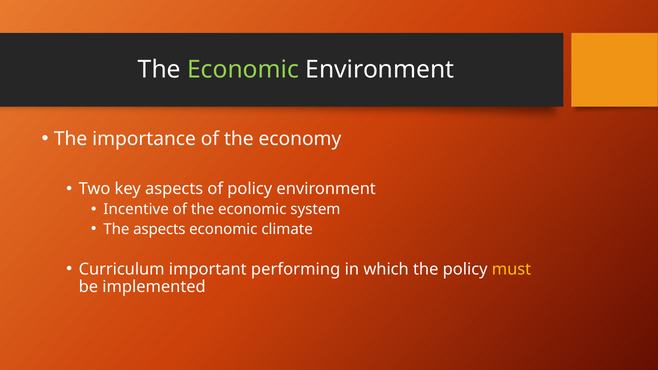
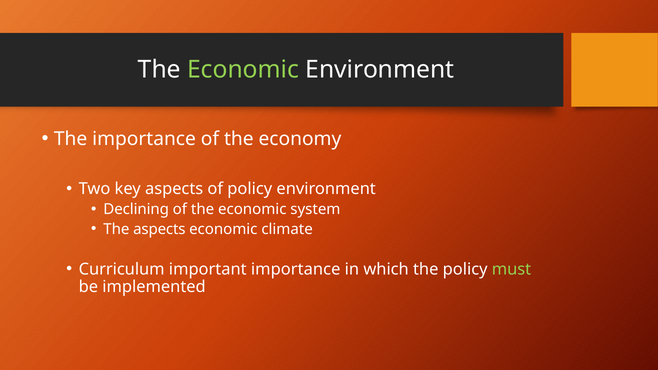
Incentive: Incentive -> Declining (136, 209)
important performing: performing -> importance (296, 269)
must colour: yellow -> light green (511, 269)
